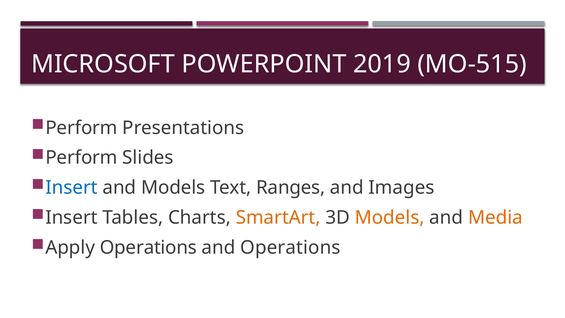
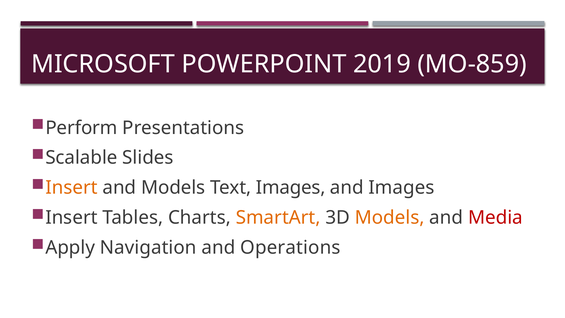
MO-515: MO-515 -> MO-859 (472, 64)
Perform: Perform -> Scalable (81, 158)
Insert colour: blue -> orange (71, 188)
Text Ranges: Ranges -> Images (291, 188)
Media colour: orange -> red (495, 218)
Apply Operations: Operations -> Navigation (148, 247)
